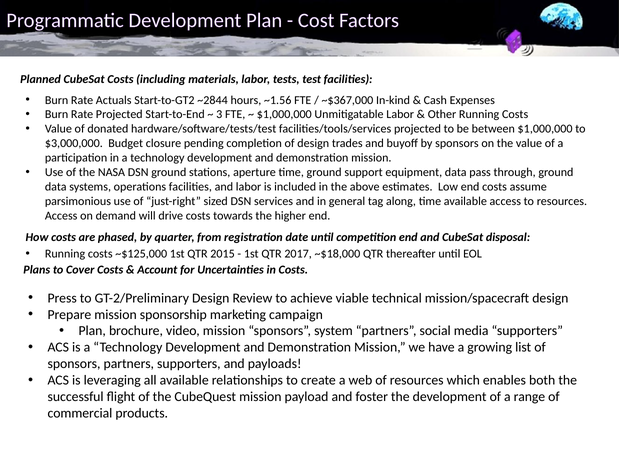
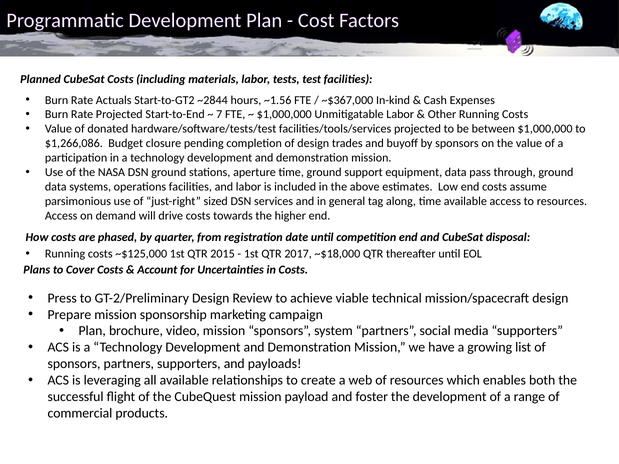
3: 3 -> 7 (219, 115)
$3,000,000: $3,000,000 -> $1,266,086 (74, 143)
